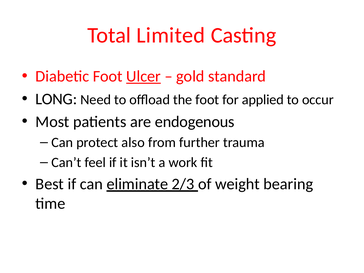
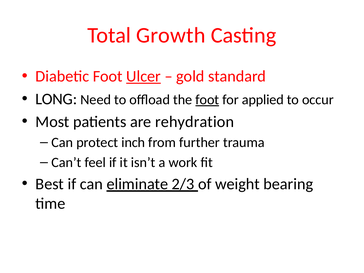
Limited: Limited -> Growth (171, 35)
foot underline: none -> present (207, 100)
endogenous: endogenous -> rehydration (195, 122)
also: also -> inch (133, 143)
